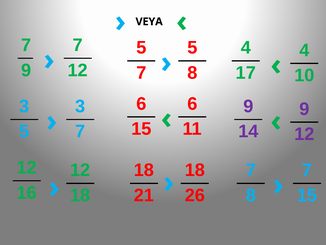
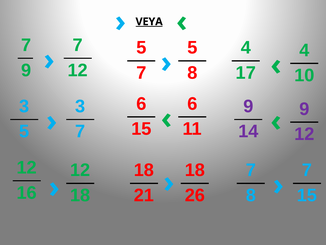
VEYA underline: none -> present (149, 22)
